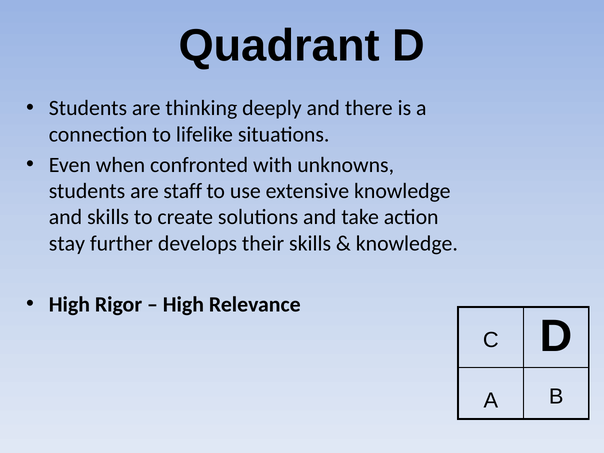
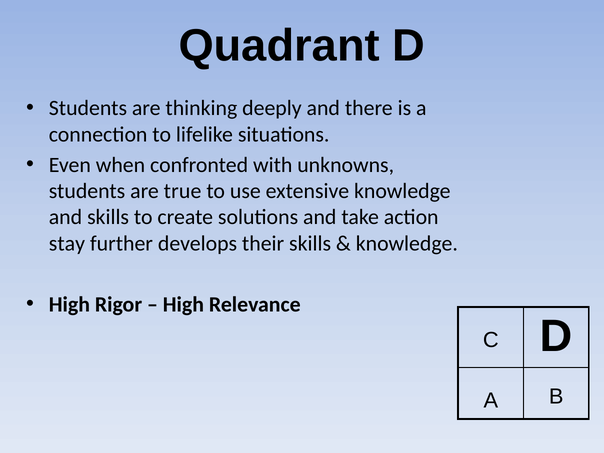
staff: staff -> true (183, 191)
